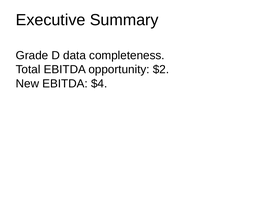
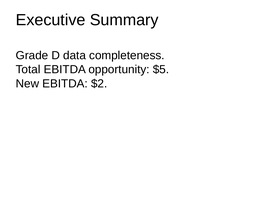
$2: $2 -> $5 (161, 69)
$4: $4 -> $2 (99, 83)
